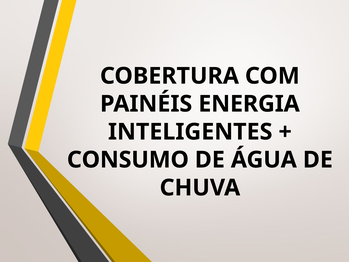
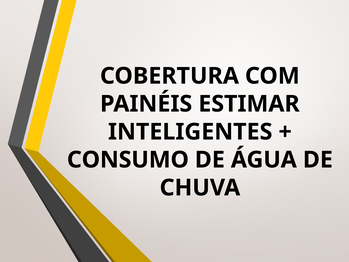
ENERGIA: ENERGIA -> ESTIMAR (249, 104)
